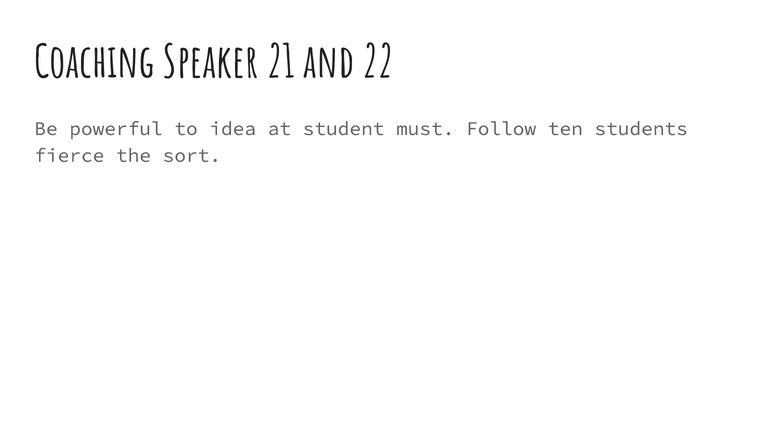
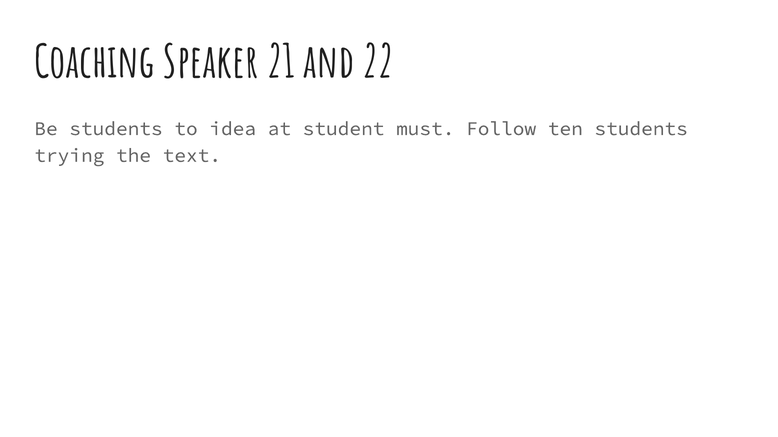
Be powerful: powerful -> students (116, 129)
fierce: fierce -> trying (69, 156)
sort: sort -> text (192, 156)
